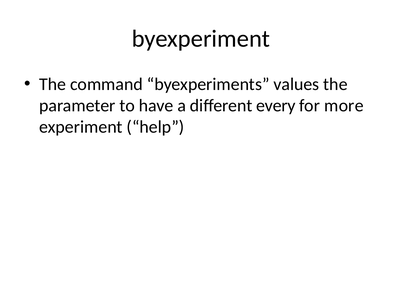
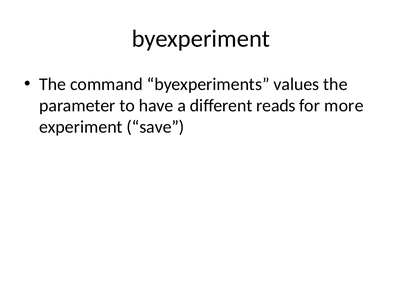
every: every -> reads (276, 106)
help: help -> save (155, 127)
